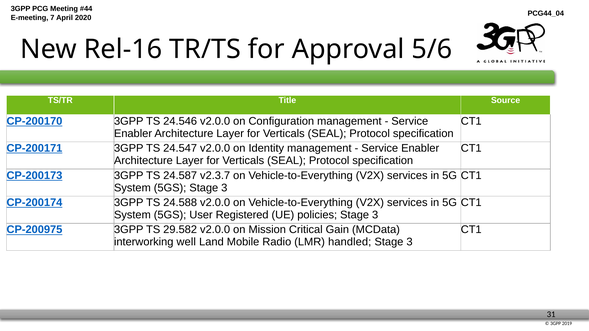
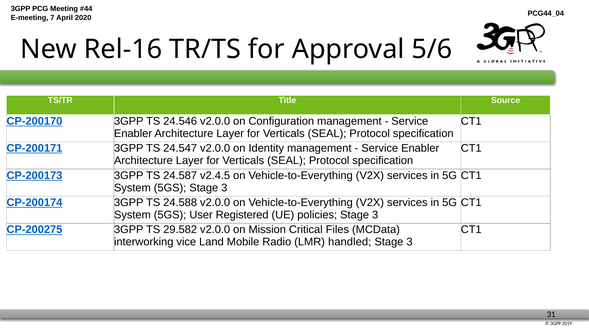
v2.3.7: v2.3.7 -> v2.4.5 (215, 176)
CP-200975: CP-200975 -> CP-200275 (34, 230)
Gain: Gain -> Files (337, 230)
well: well -> vice (186, 242)
